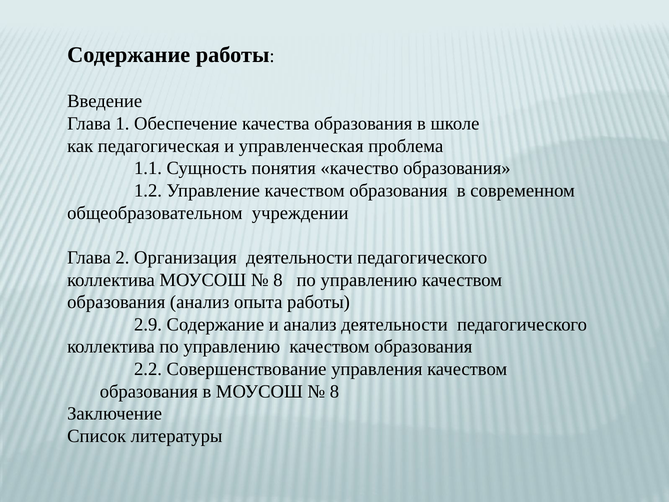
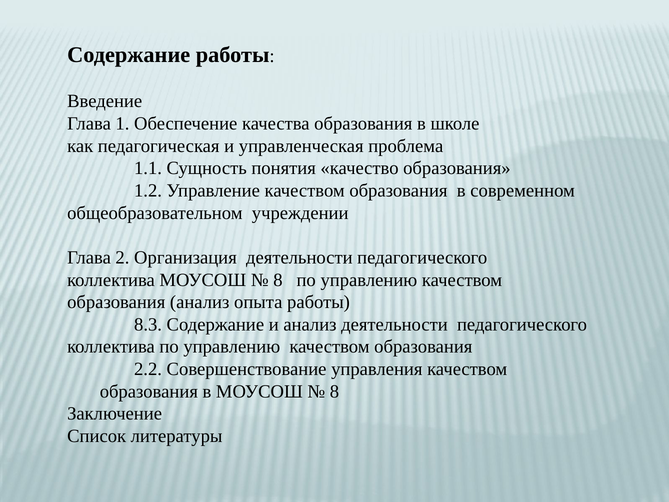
2.9: 2.9 -> 8.3 (148, 324)
